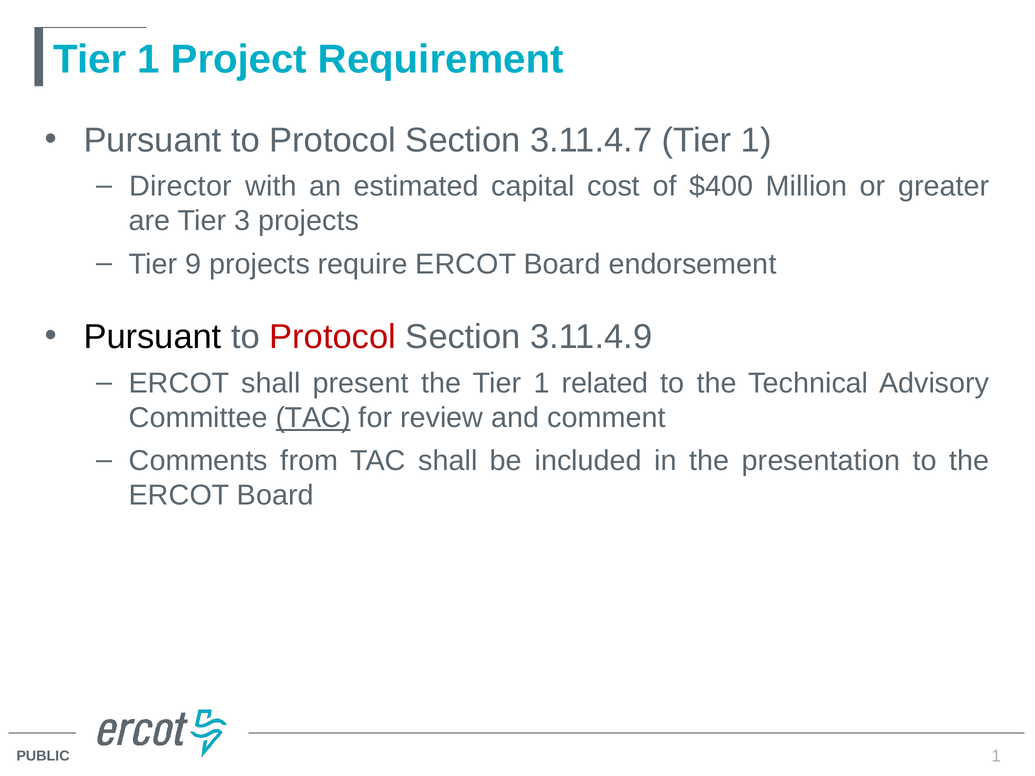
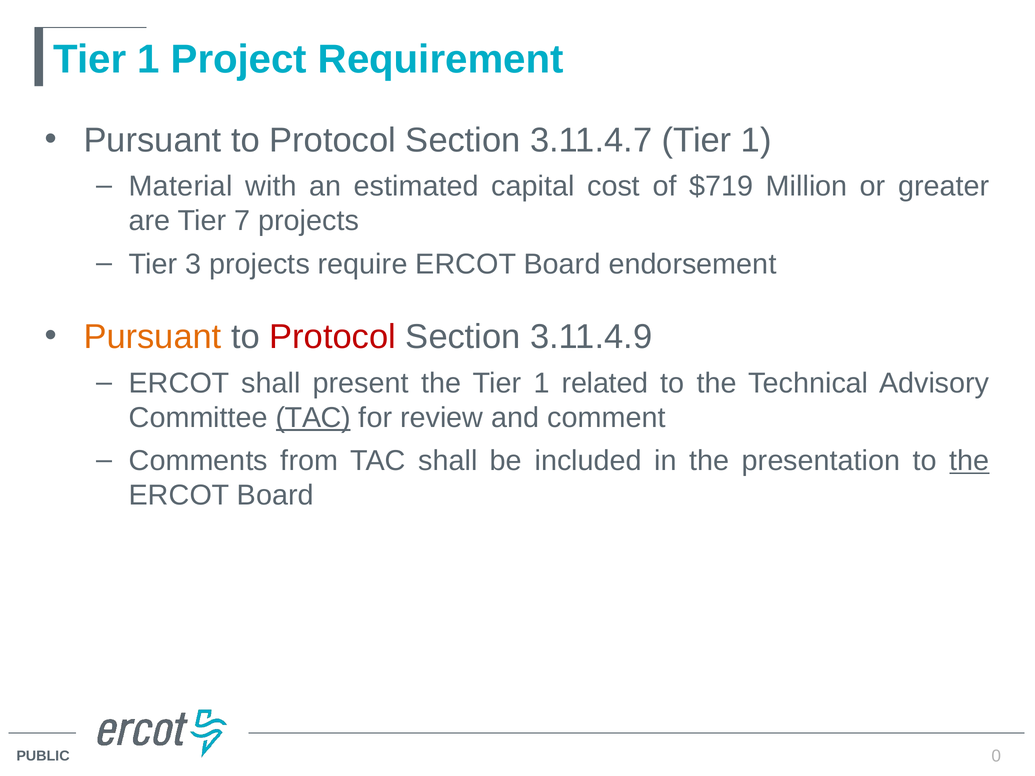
Director: Director -> Material (181, 187)
$400: $400 -> $719 (721, 187)
3: 3 -> 7 (242, 221)
9: 9 -> 3 (193, 264)
Pursuant colour: black -> orange (152, 337)
the underline: none -> present (969, 461)
1: 1 -> 0 (996, 756)
